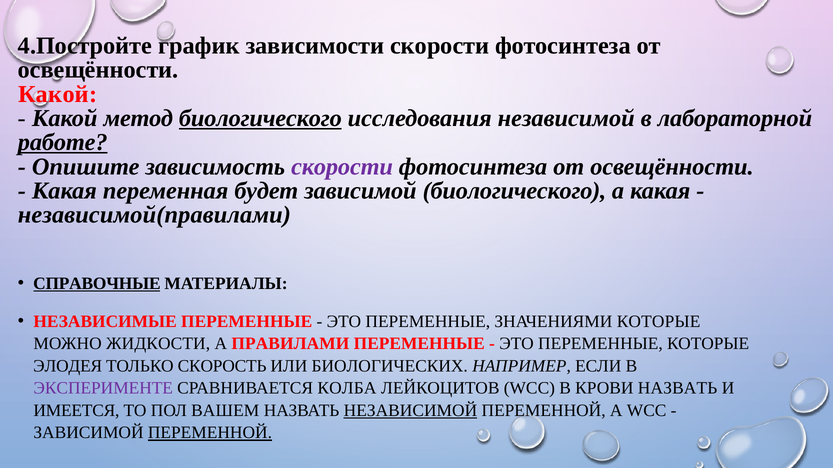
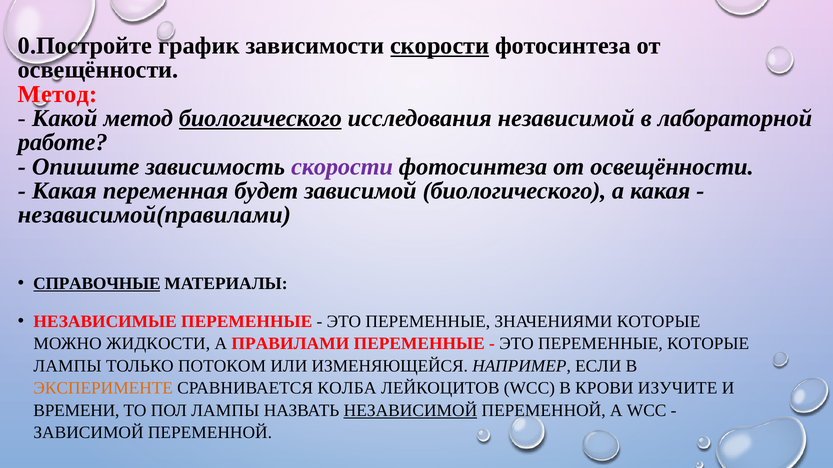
4.Постройте: 4.Постройте -> 0.Постройте (85, 46)
скорости underline: none -> present (440, 46)
Какой: Какой -> Метод (58, 94)
работе underline: present -> none (63, 143)
ЭЛОДЕЯ: ЭЛОДЕЯ -> ЛАМПЫ (68, 366)
СКОРОСТЬ: СКОРОСТЬ -> ПОТОКОМ (222, 366)
БИОЛОГИЧЕСКИХ: БИОЛОГИЧЕСКИХ -> ИЗМЕНЯЮЩЕЙСЯ (390, 366)
ЭКСПЕРИМЕНТЕ colour: purple -> orange (103, 389)
КРОВИ НАЗВАТЬ: НАЗВАТЬ -> ИЗУЧИТЕ (678, 389)
ИМЕЕТСЯ: ИМЕЕТСЯ -> ВРЕМЕНИ (76, 411)
ПОЛ ВАШЕМ: ВАШЕМ -> ЛАМПЫ (225, 411)
ПЕРЕМЕННОЙ underline: present -> none (210, 433)
